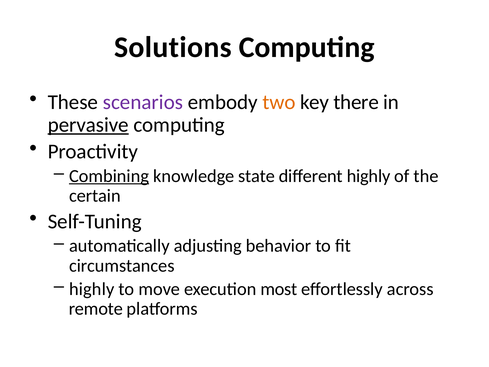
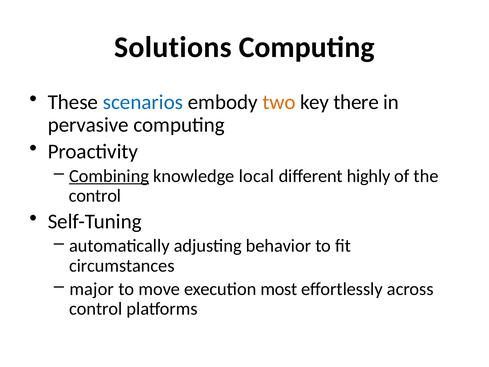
scenarios colour: purple -> blue (143, 102)
pervasive underline: present -> none (88, 125)
state: state -> local (256, 176)
certain: certain -> control (95, 196)
highly: highly -> major (92, 289)
remote: remote -> control (96, 309)
